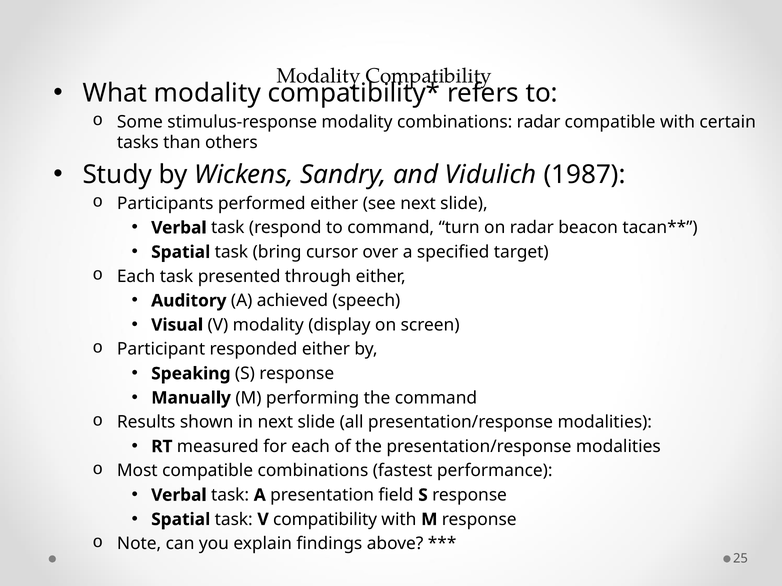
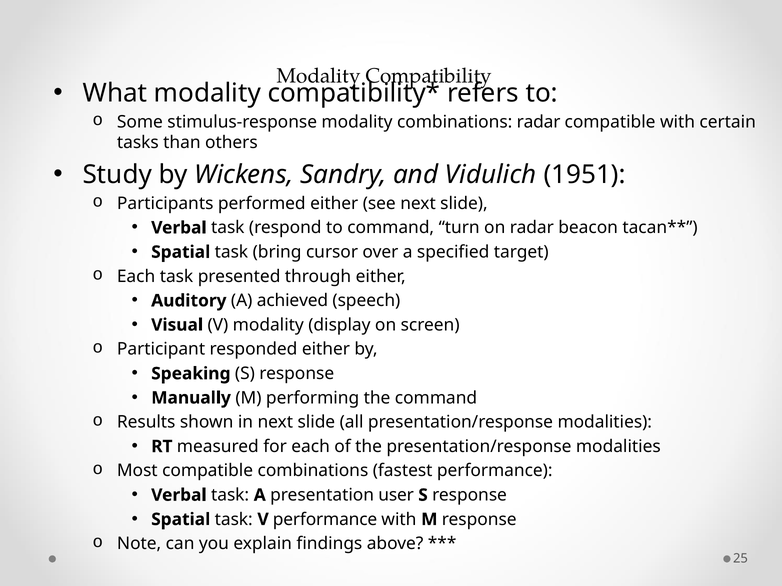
1987: 1987 -> 1951 (585, 175)
field: field -> user (396, 495)
V compatibility: compatibility -> performance (325, 520)
